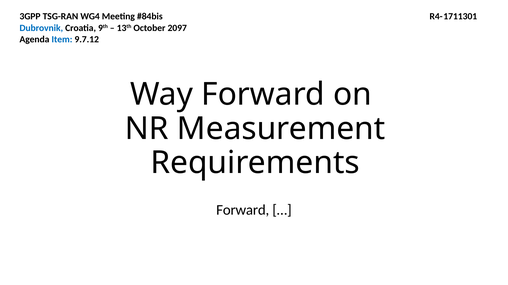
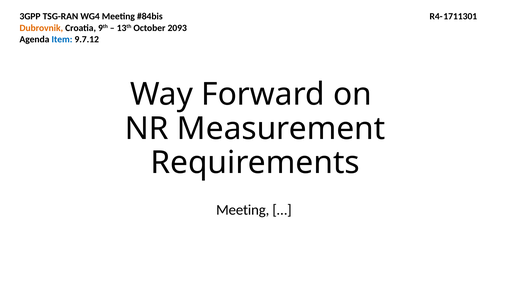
Dubrovnik colour: blue -> orange (41, 28)
2097: 2097 -> 2093 (177, 28)
Forward: Forward -> Meeting (243, 211)
